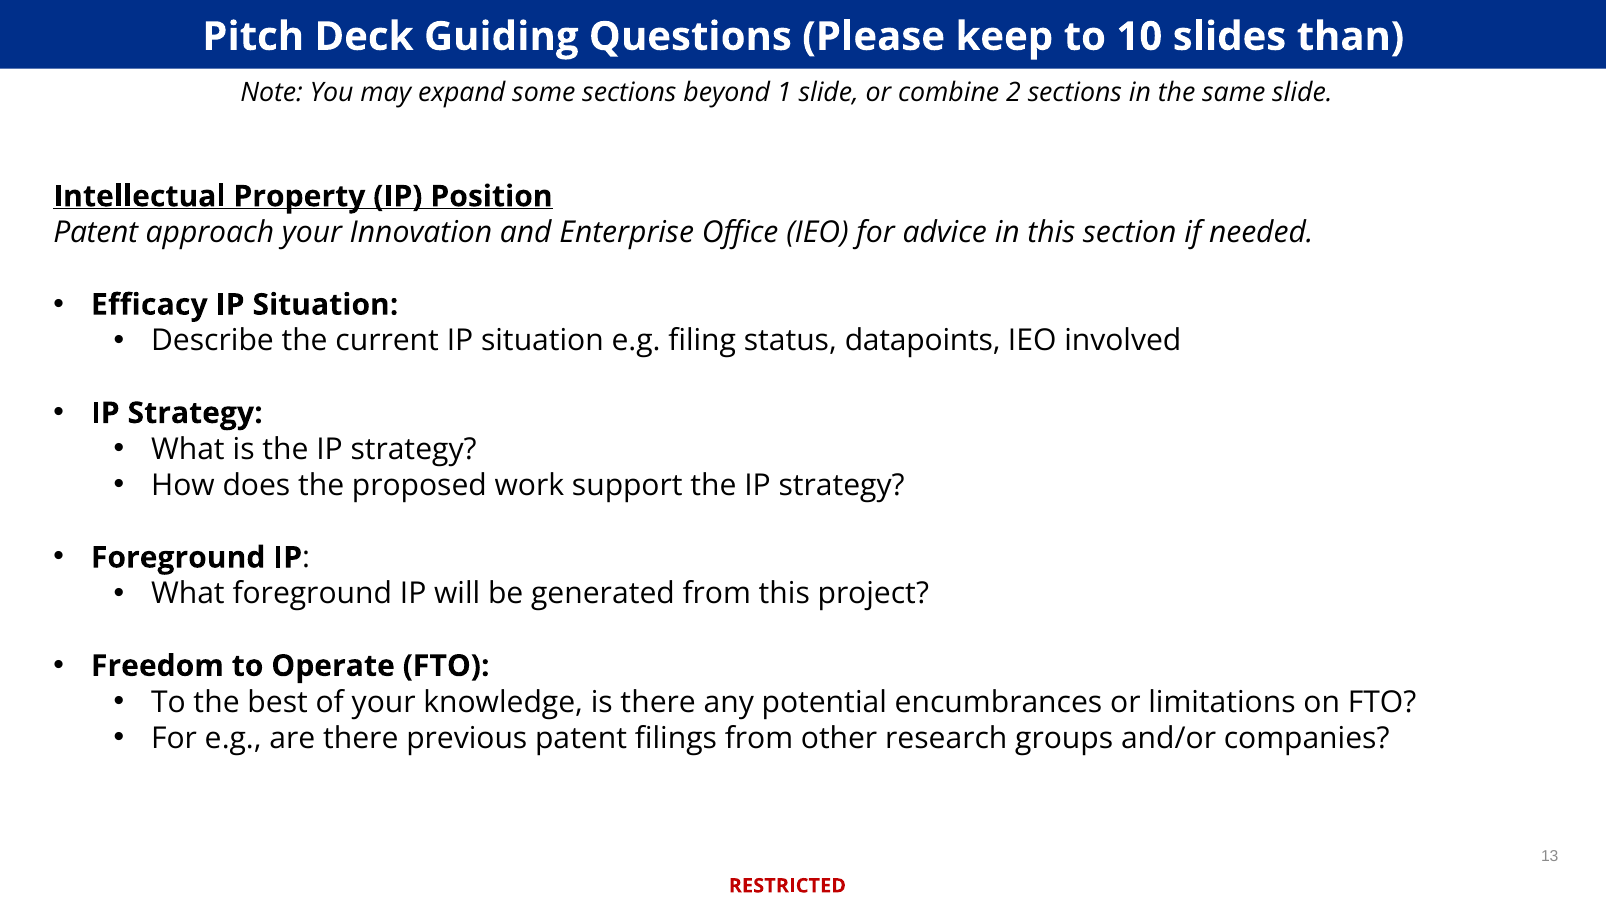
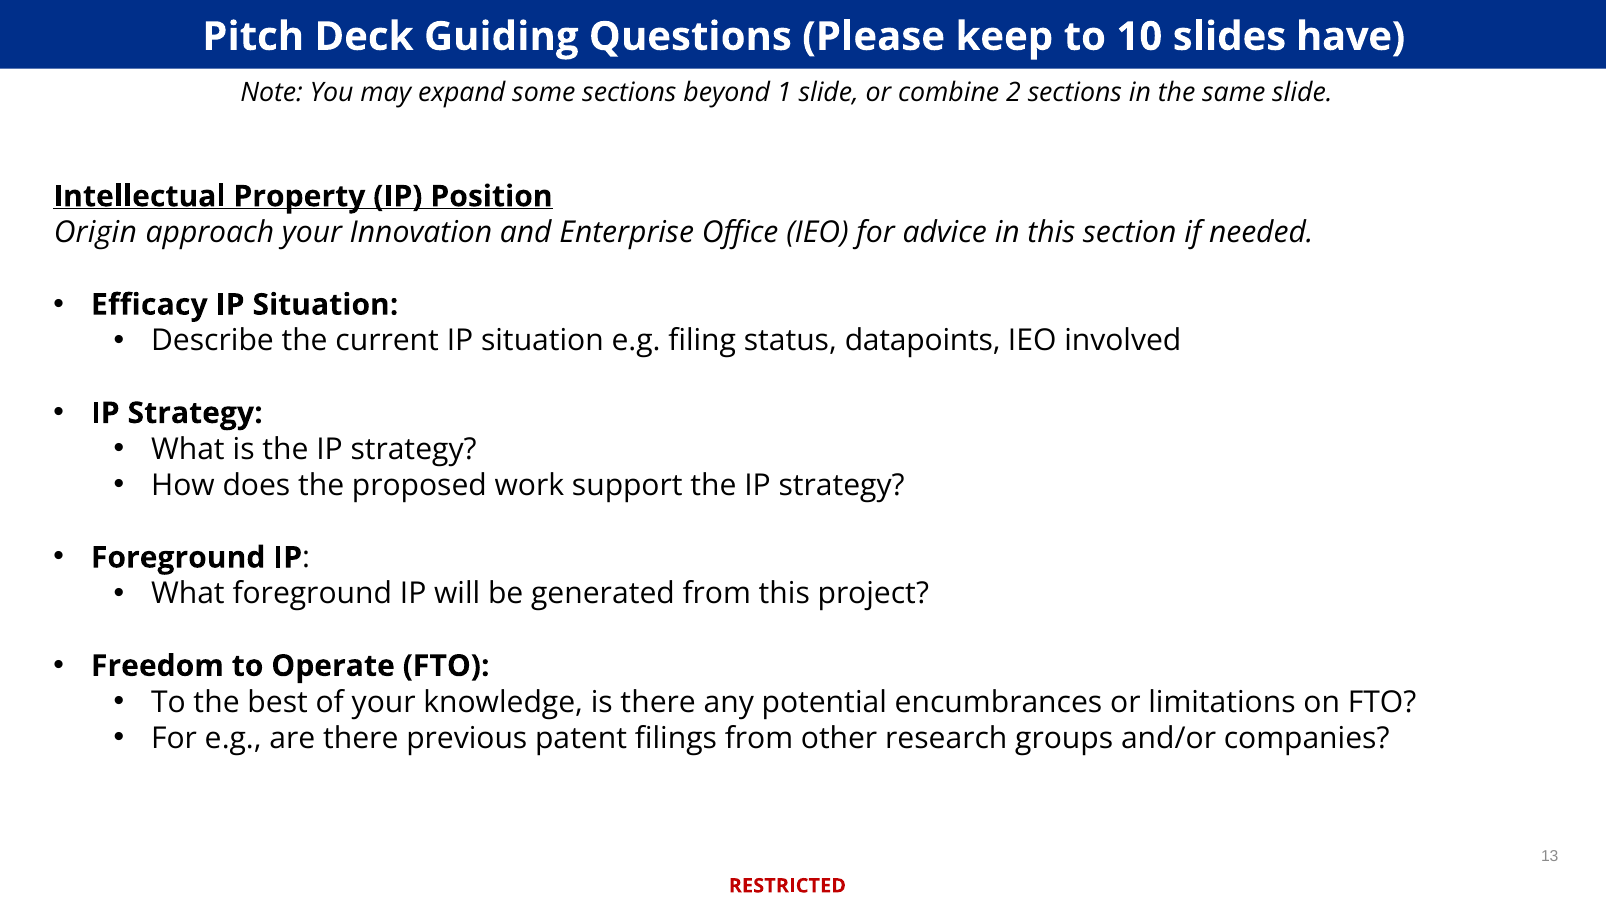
than: than -> have (1351, 37)
Patent: Patent -> Origin (95, 233)
